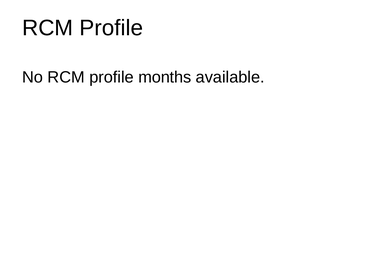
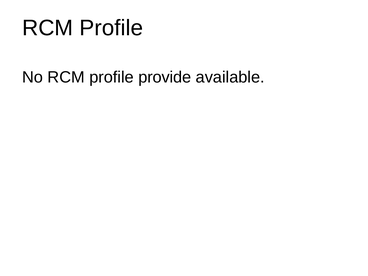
months: months -> provide (165, 77)
